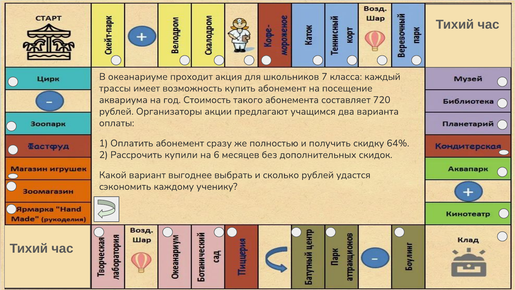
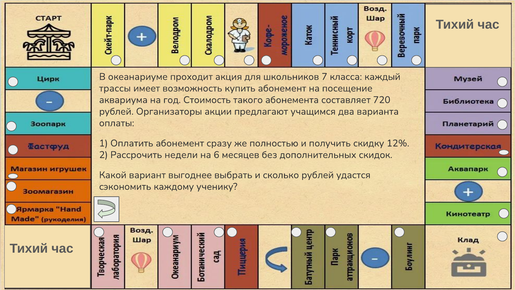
64%: 64% -> 12% (398, 143)
купили: купили -> недели (181, 155)
